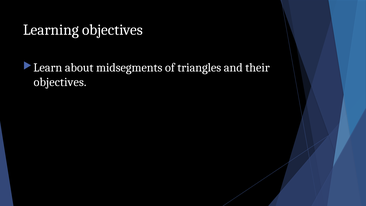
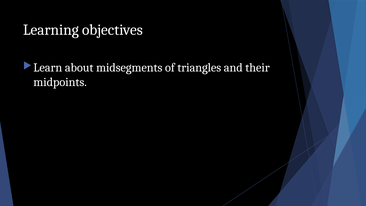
objectives: objectives -> midpoints (60, 82)
